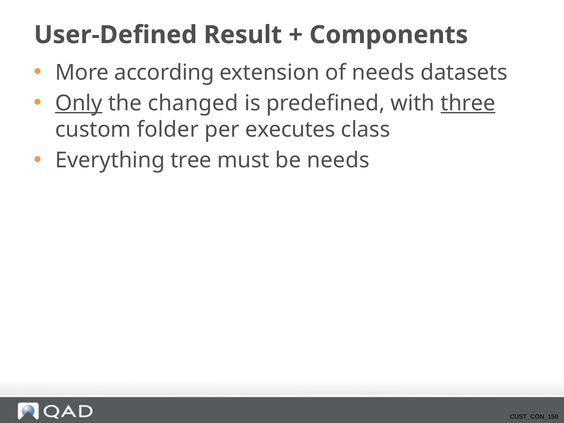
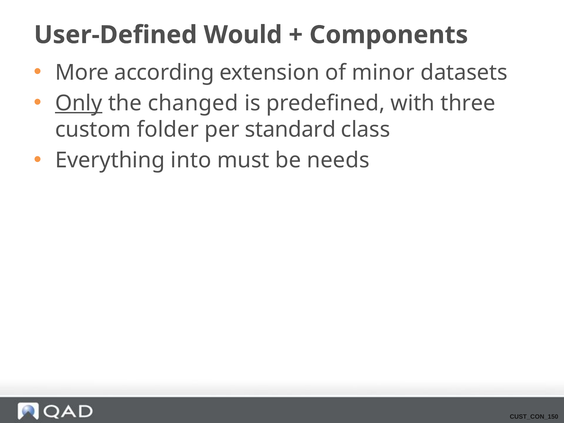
Result: Result -> Would (243, 35)
of needs: needs -> minor (383, 73)
three underline: present -> none (468, 103)
executes: executes -> standard (290, 130)
tree: tree -> into (191, 160)
